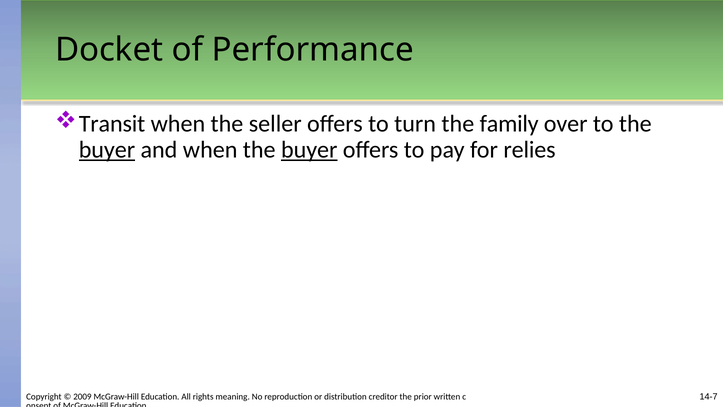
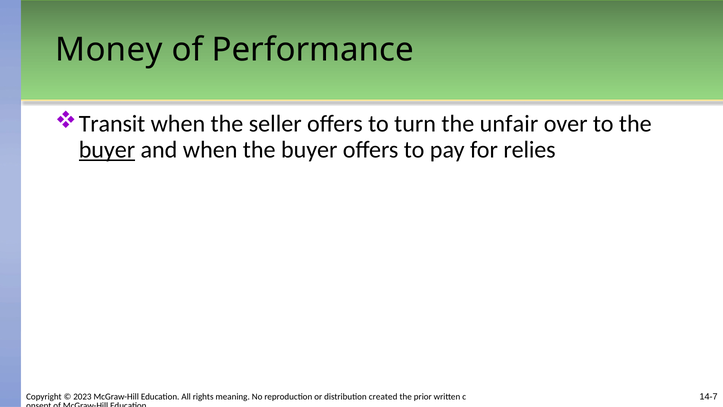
Docket: Docket -> Money (109, 50)
family: family -> unfair (509, 124)
buyer underline: present -> none (309, 150)
2009: 2009 -> 2023 (82, 396)
creditor: creditor -> created (383, 396)
